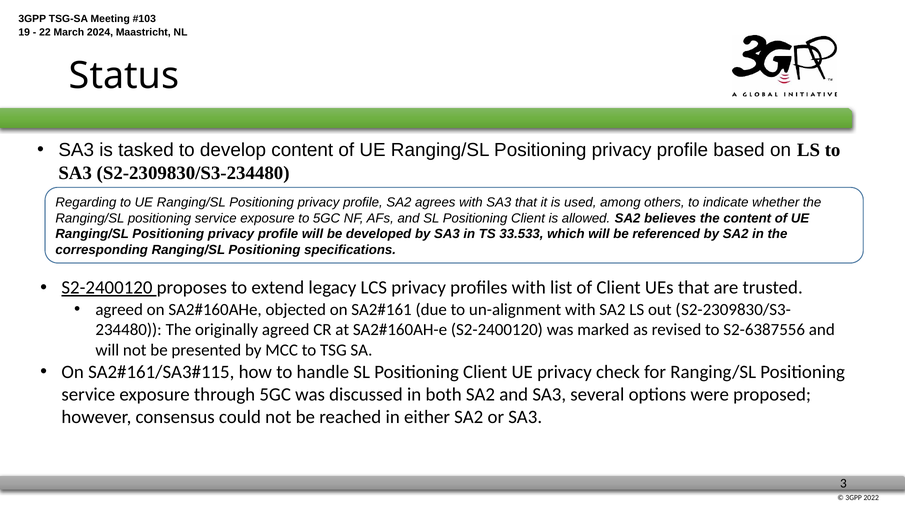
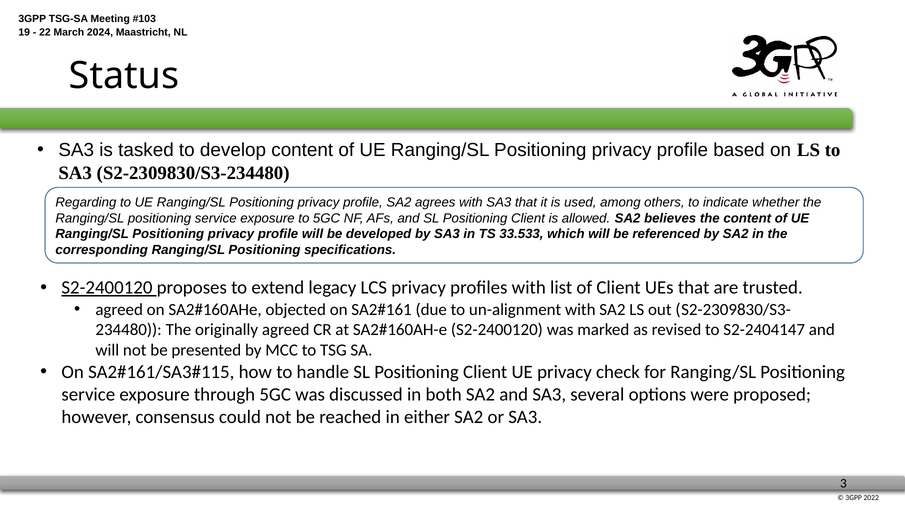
S2-6387556: S2-6387556 -> S2-2404147 (764, 330)
